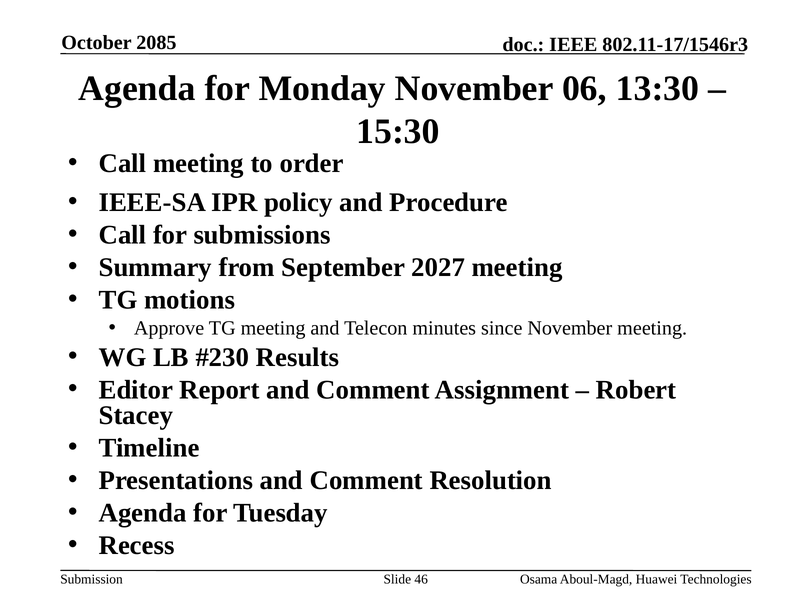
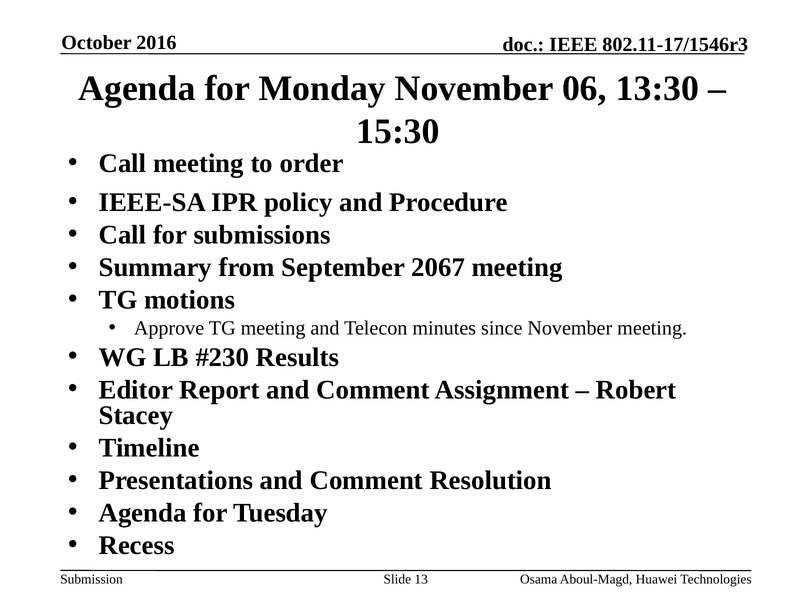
2085: 2085 -> 2016 (156, 43)
2027: 2027 -> 2067 (438, 267)
46: 46 -> 13 (421, 579)
